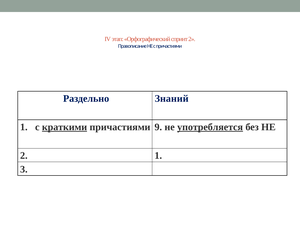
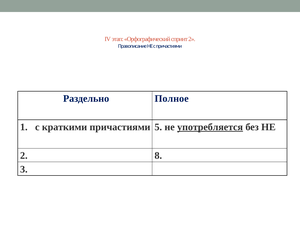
Знаний: Знаний -> Полное (172, 98)
краткими underline: present -> none (65, 127)
9: 9 -> 5 (158, 127)
2 1: 1 -> 8 (158, 156)
